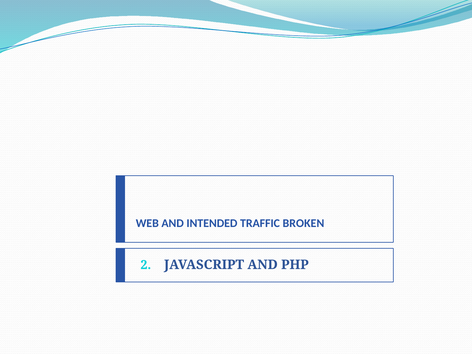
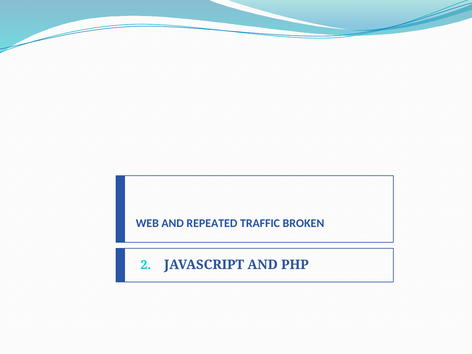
INTENDED: INTENDED -> REPEATED (212, 223)
